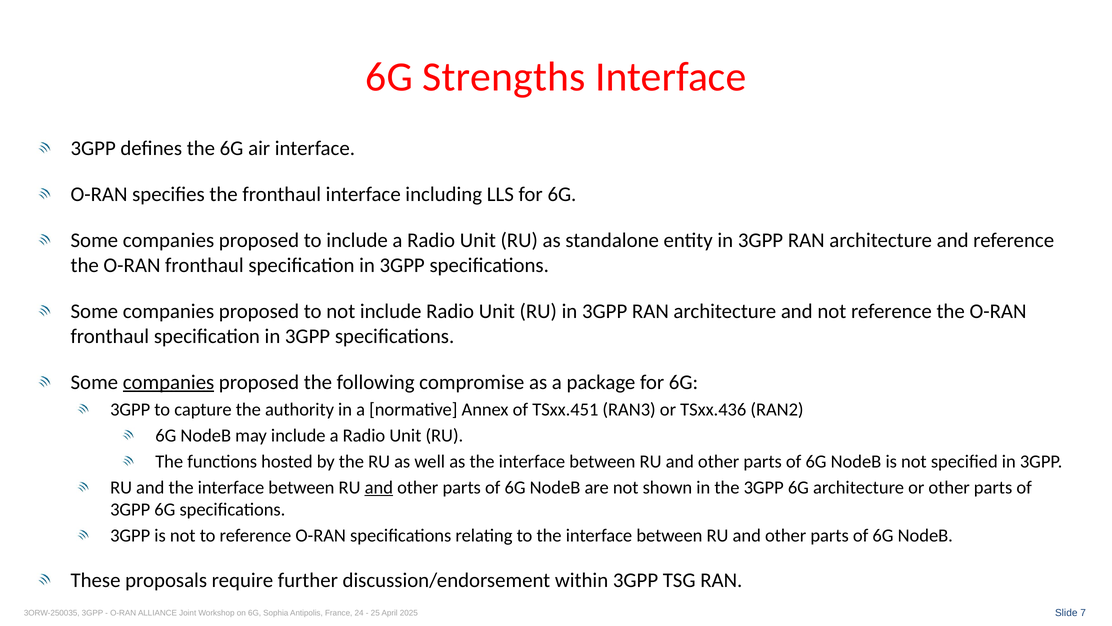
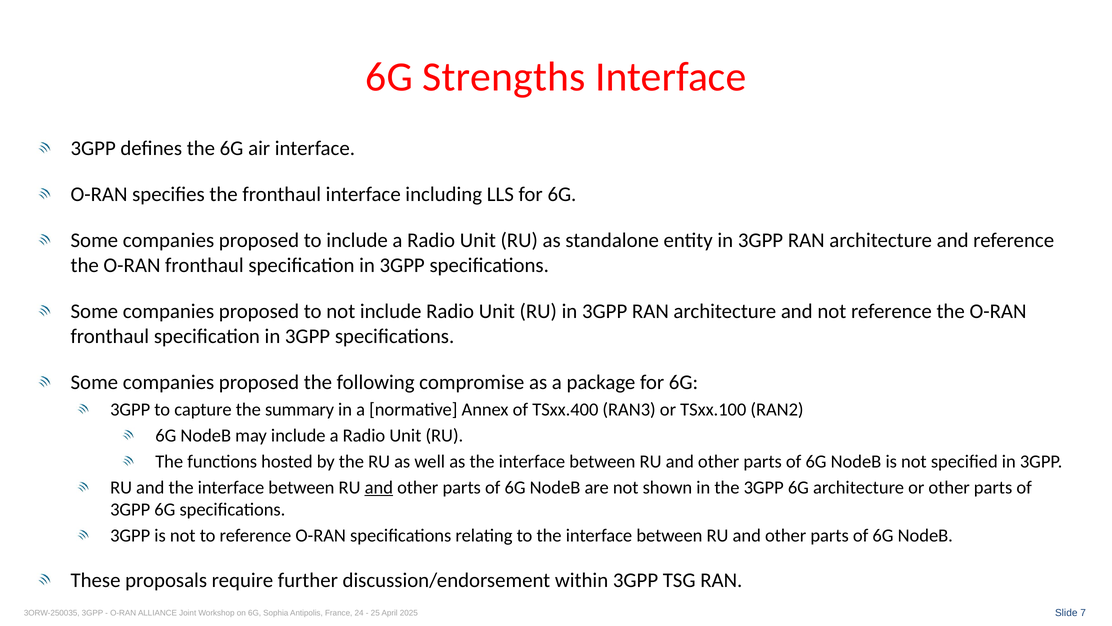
companies underline: present -> none (169, 382)
authority: authority -> summary (300, 409)
TSxx.451: TSxx.451 -> TSxx.400 (565, 409)
TSxx.436: TSxx.436 -> TSxx.100 (713, 409)
